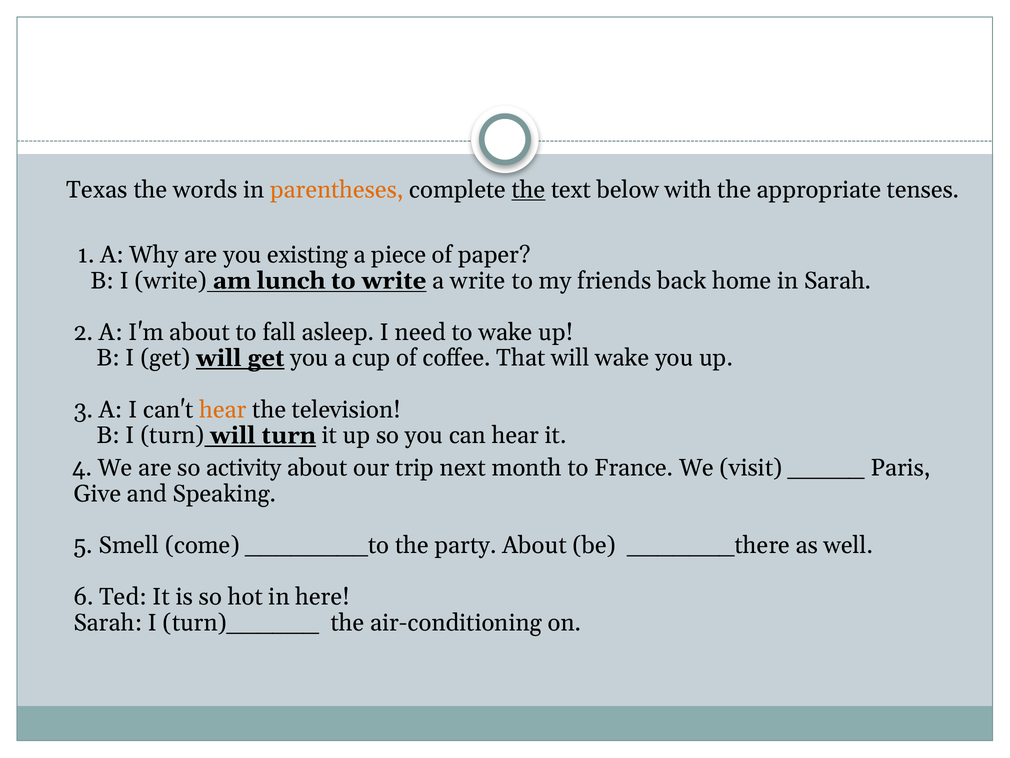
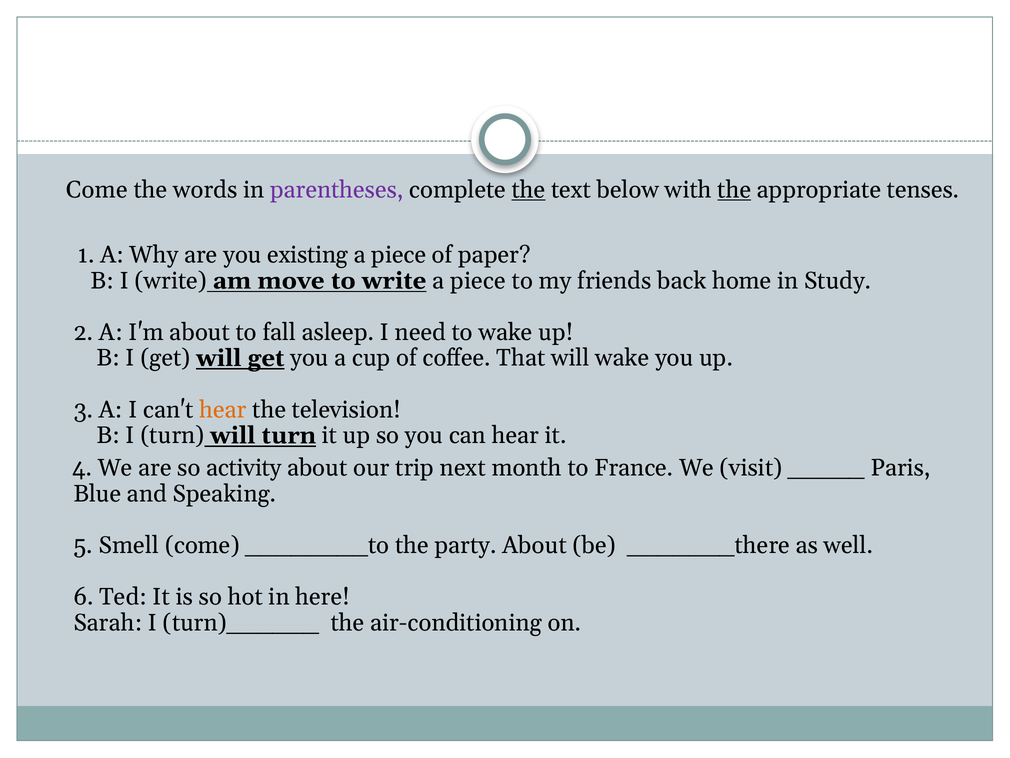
Texas: Texas -> Come (97, 190)
parentheses colour: orange -> purple (337, 190)
the underline: none -> present (734, 190)
lunch: lunch -> move (291, 281)
write a write: write -> piece (478, 281)
in Sarah: Sarah -> Study (838, 281)
Give: Give -> Blue (97, 493)
